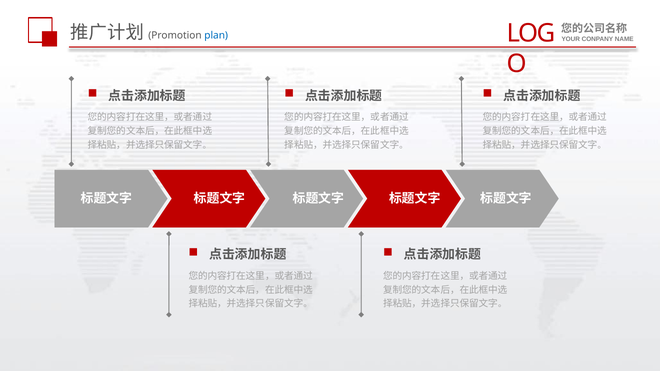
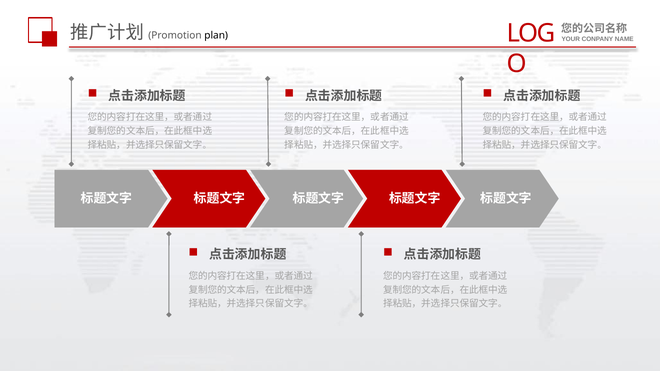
plan colour: blue -> black (216, 35)
